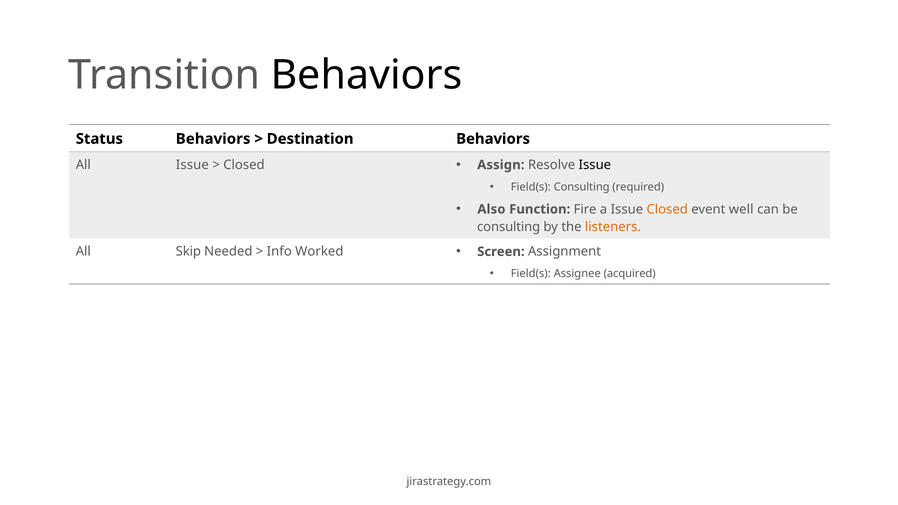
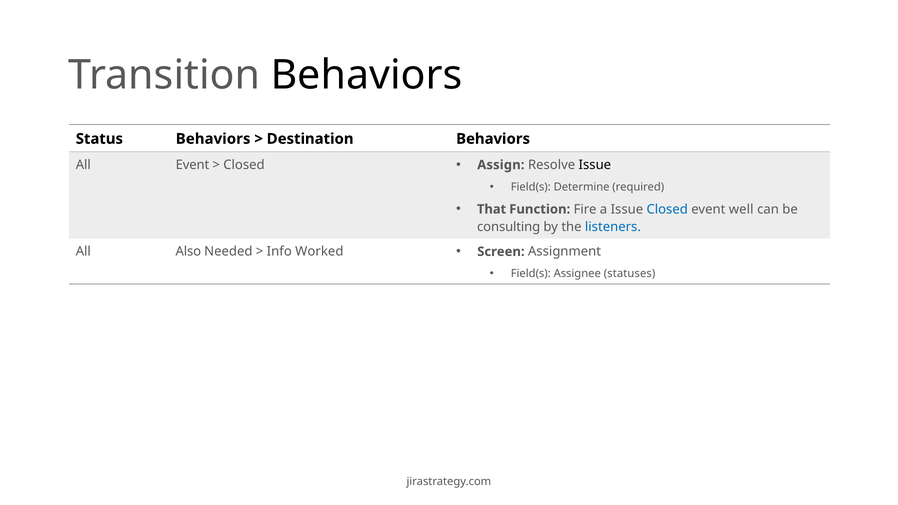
All Issue: Issue -> Event (192, 165)
Field(s Consulting: Consulting -> Determine (582, 187)
Also: Also -> That (492, 209)
Closed colour: orange -> blue (667, 209)
listeners colour: orange -> blue (613, 227)
Skip: Skip -> Also (188, 252)
acquired: acquired -> statuses (630, 274)
